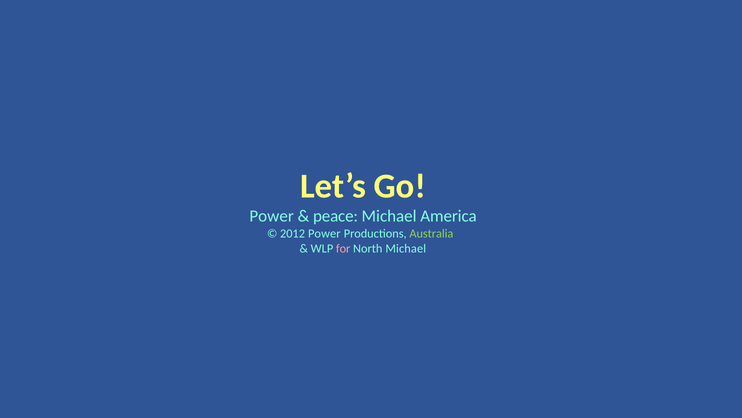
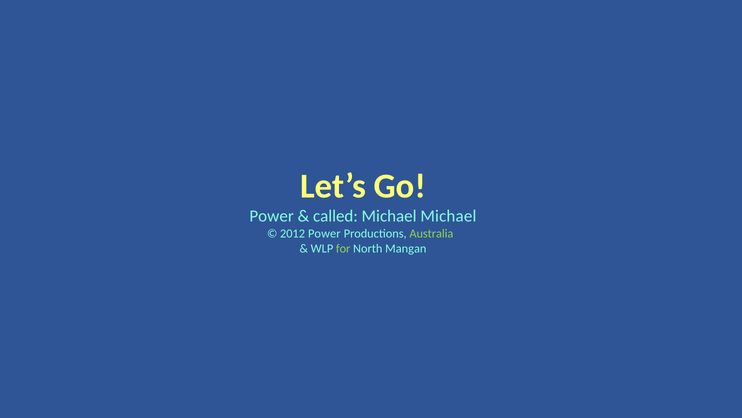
peace: peace -> called (335, 216)
Michael America: America -> Michael (448, 216)
for colour: pink -> light green (343, 248)
North Michael: Michael -> Mangan (406, 248)
